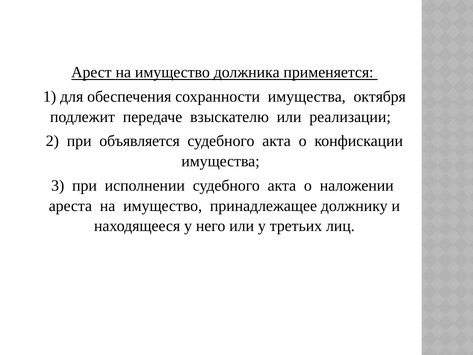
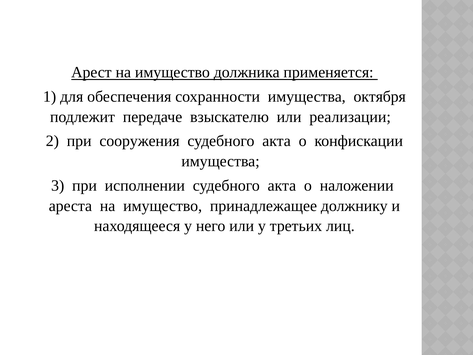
объявляется: объявляется -> сооружения (140, 141)
